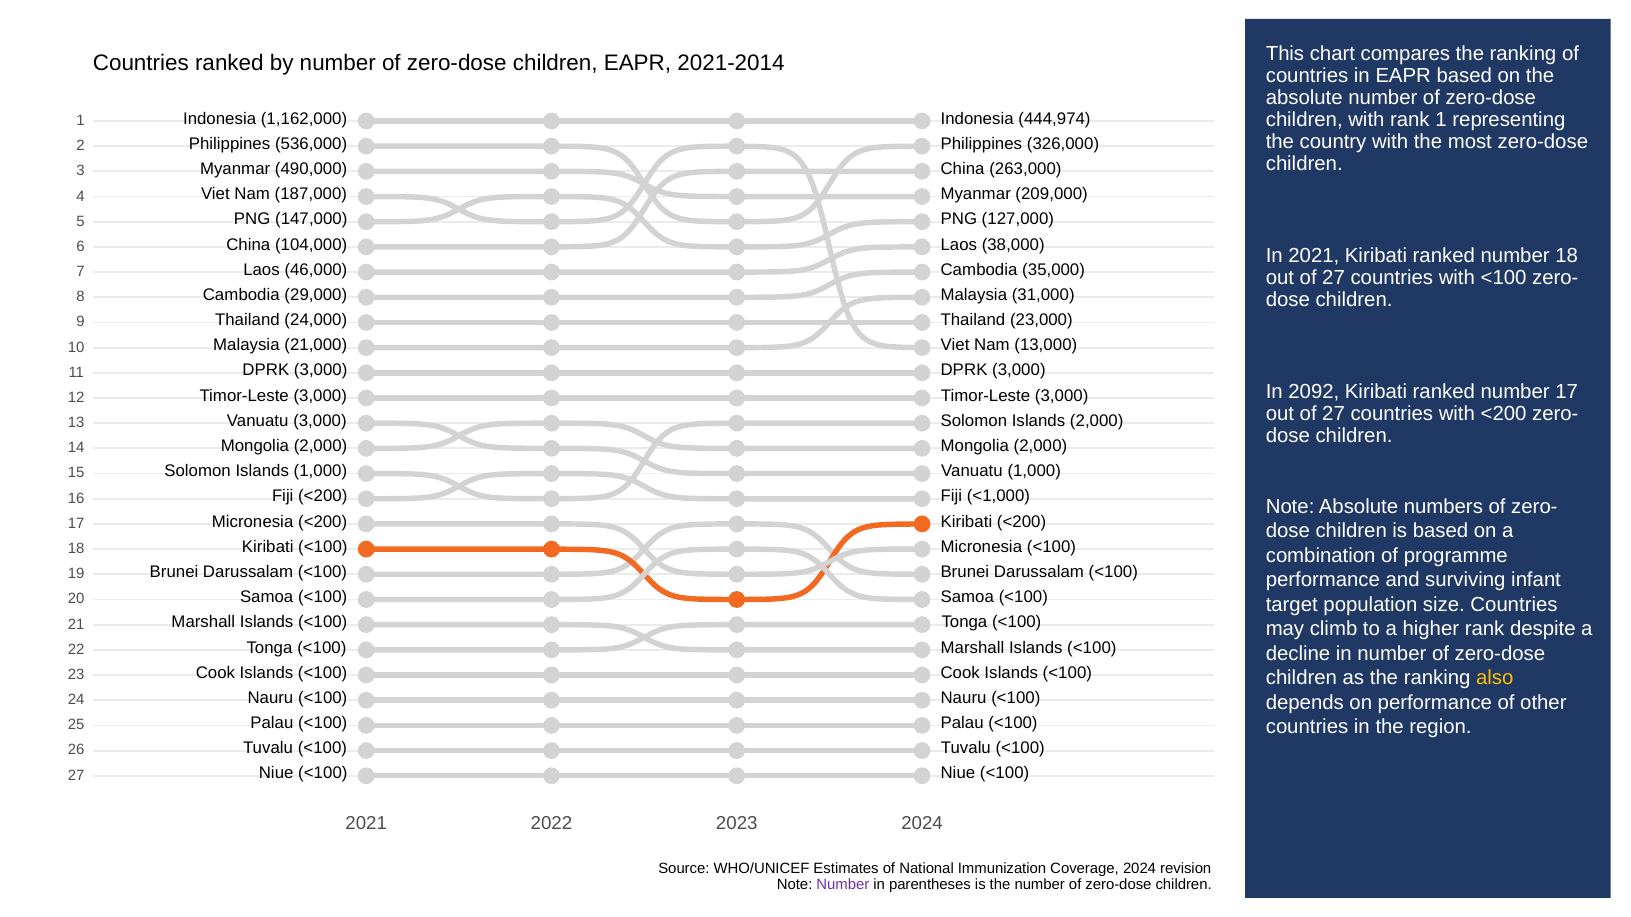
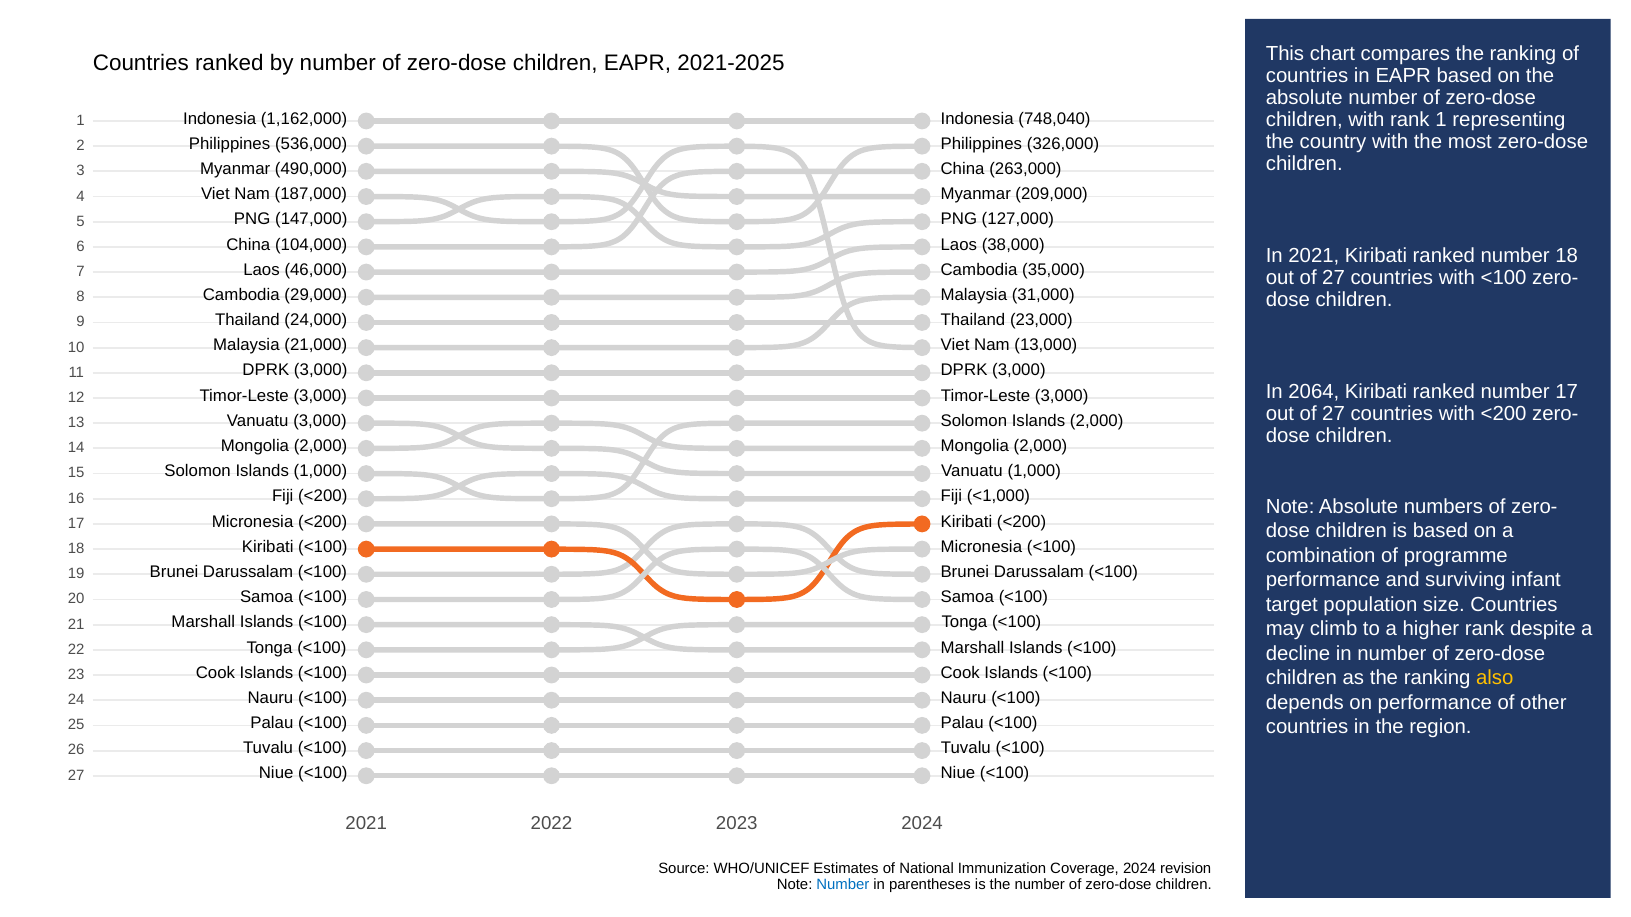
2021-2014: 2021-2014 -> 2021-2025 (731, 63)
444,974: 444,974 -> 748,040 (1055, 119)
2092: 2092 -> 2064 (1314, 392)
Number colour: purple -> blue (843, 885)
